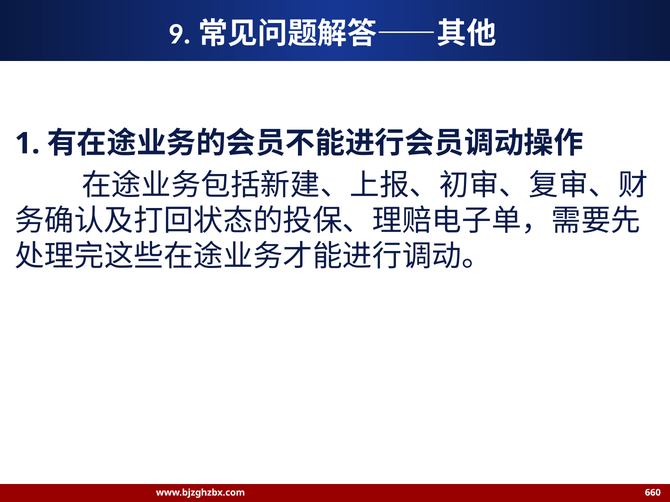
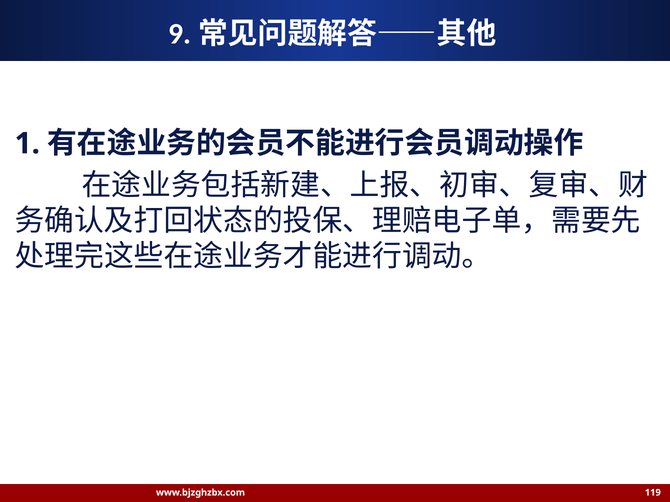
660: 660 -> 119 (653, 493)
